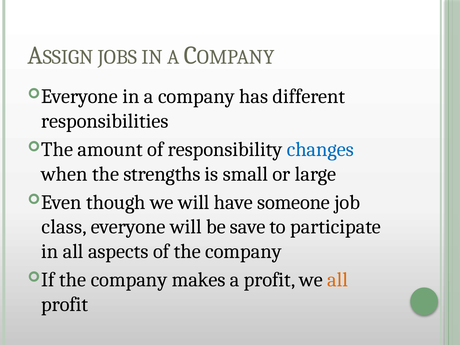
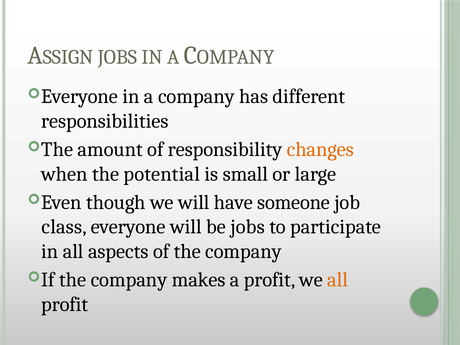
changes colour: blue -> orange (320, 149)
strengths: strengths -> potential (162, 174)
be save: save -> jobs (248, 227)
